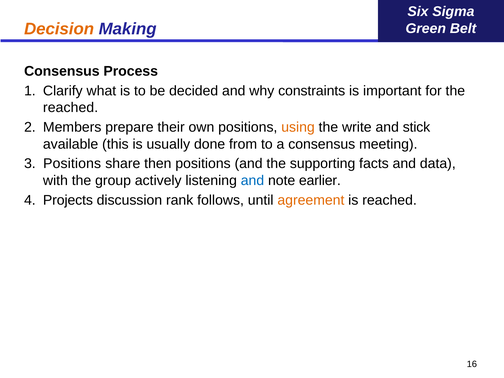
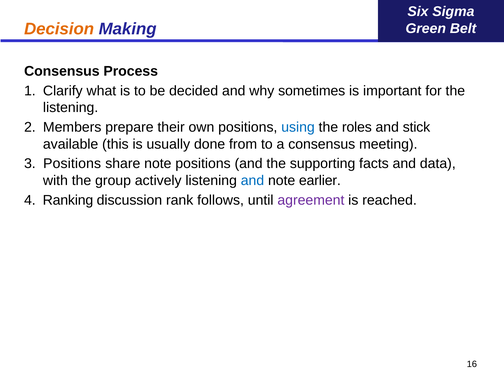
constraints: constraints -> sometimes (312, 91)
reached: reached -> listening (71, 108)
using colour: orange -> blue (298, 127)
write: write -> roles (357, 127)
share then: then -> note (158, 164)
Projects: Projects -> Ranking (68, 200)
agreement colour: orange -> purple (311, 200)
